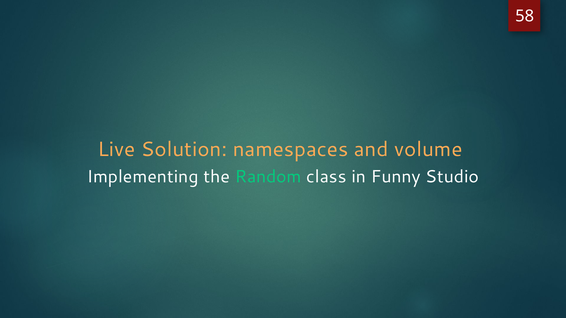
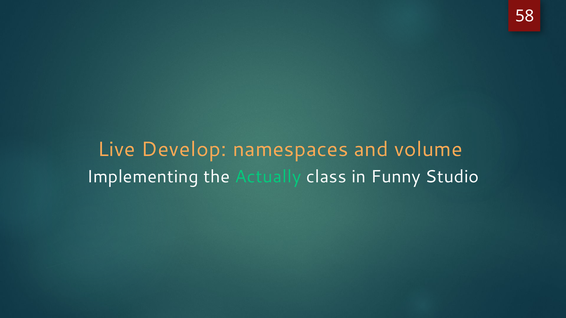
Solution: Solution -> Develop (184, 150)
Random: Random -> Actually (268, 177)
